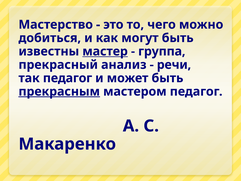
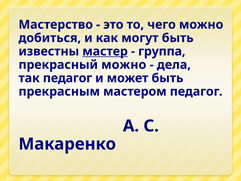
прекрасный анализ: анализ -> можно (124, 65)
речи: речи -> дела (174, 65)
прекрасным underline: present -> none (59, 91)
